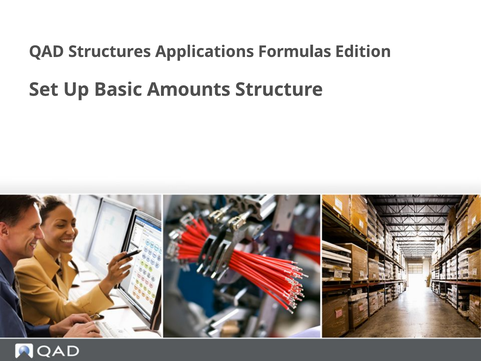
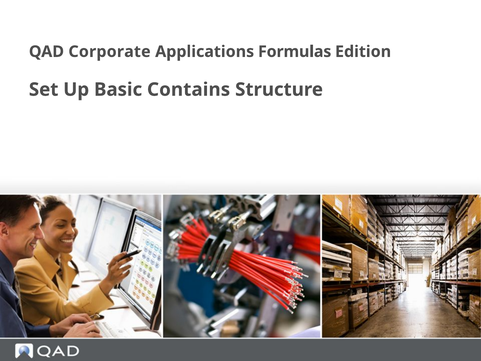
Structures: Structures -> Corporate (110, 52)
Amounts: Amounts -> Contains (189, 90)
